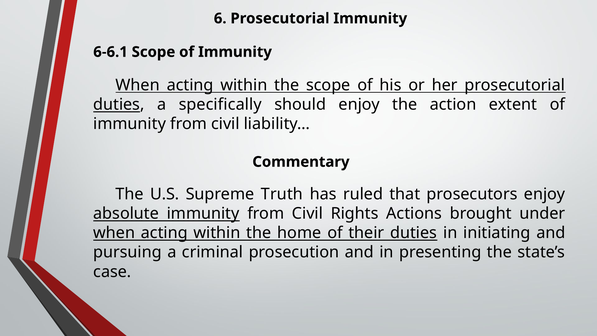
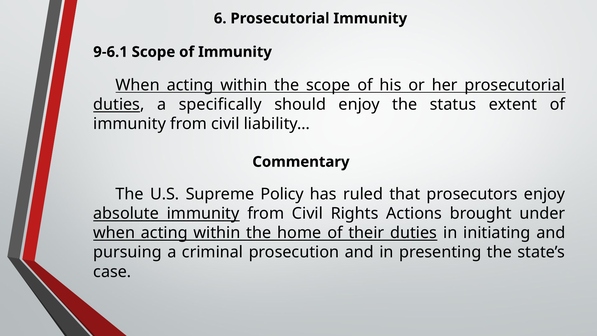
6-6.1: 6-6.1 -> 9-6.1 (111, 52)
action: action -> status (453, 104)
Truth: Truth -> Policy (282, 194)
